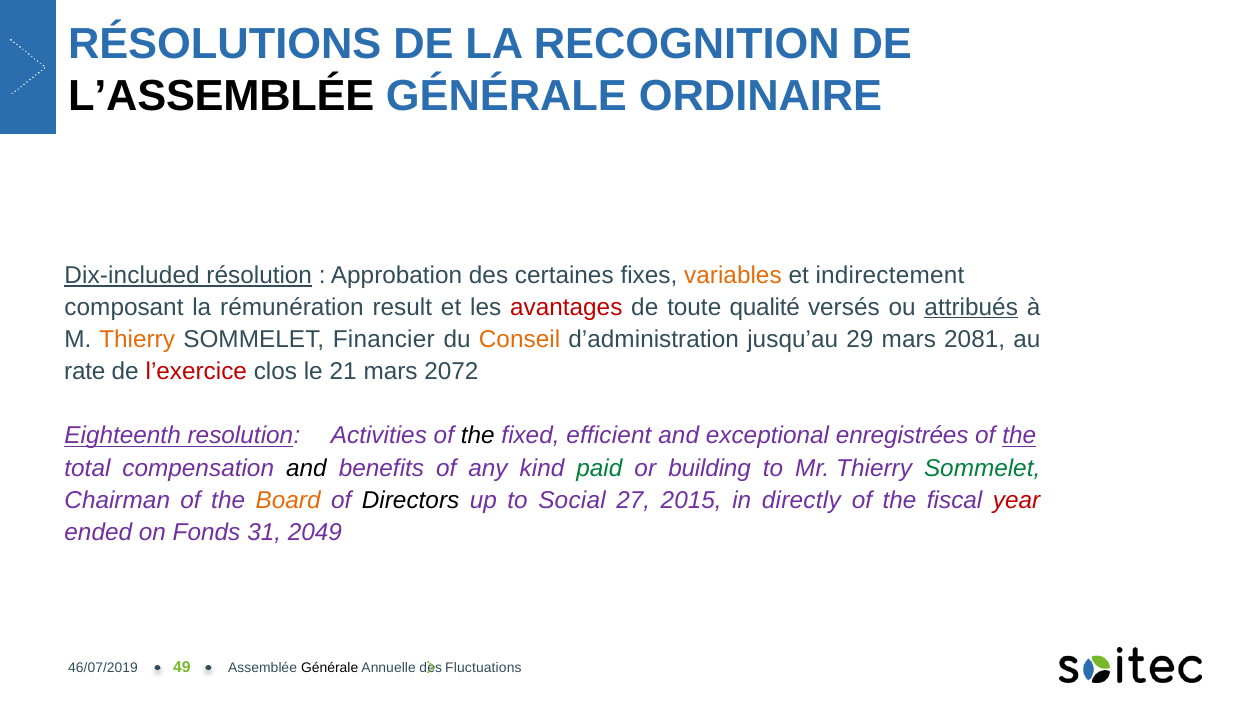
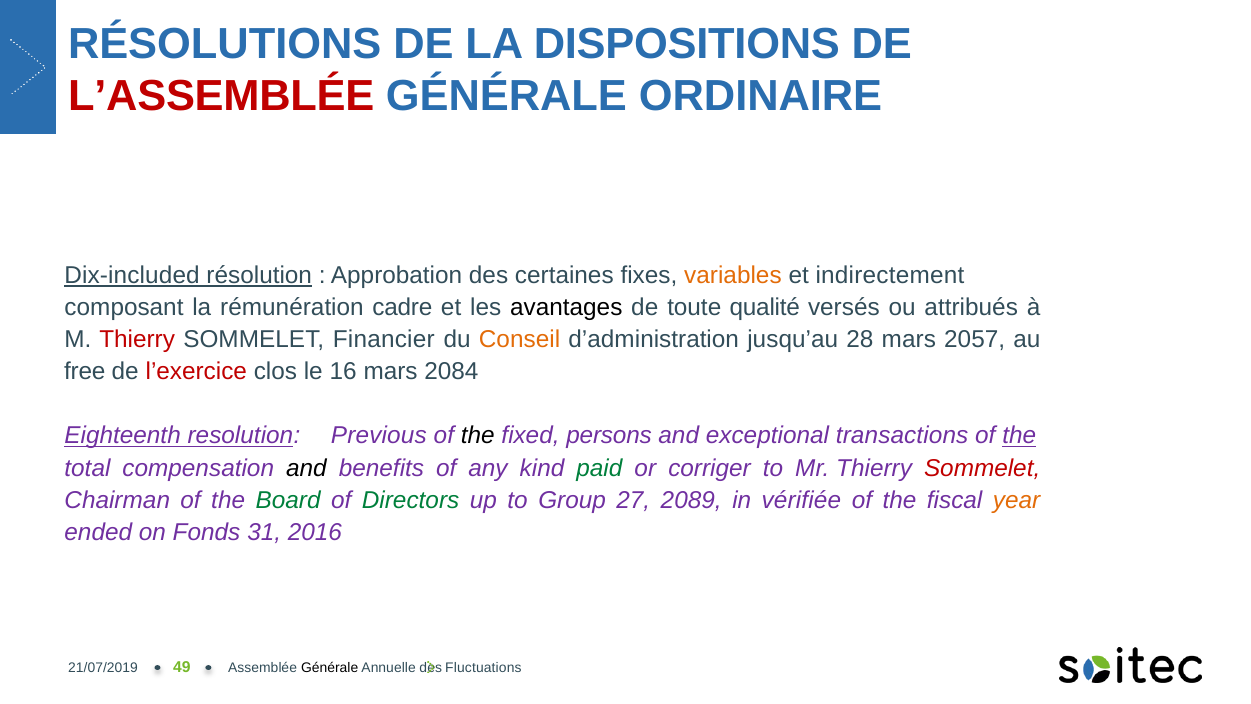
RECOGNITION: RECOGNITION -> DISPOSITIONS (687, 44)
L’ASSEMBLÉE colour: black -> red (221, 96)
result: result -> cadre (402, 307)
avantages colour: red -> black (566, 307)
attribués underline: present -> none (971, 307)
Thierry colour: orange -> red (137, 339)
29: 29 -> 28 (860, 339)
2081: 2081 -> 2057 (975, 339)
rate: rate -> free (85, 371)
21: 21 -> 16 (343, 371)
2072: 2072 -> 2084 (451, 371)
Activities: Activities -> Previous (379, 436)
efficient: efficient -> persons (609, 436)
enregistrées: enregistrées -> transactions (902, 436)
building: building -> corriger (709, 468)
Sommelet colour: green -> red (982, 468)
Board colour: orange -> green (288, 500)
Directors colour: black -> green (411, 500)
Social: Social -> Group (572, 500)
2015: 2015 -> 2089 (691, 500)
directly: directly -> vérifiée (801, 500)
year colour: red -> orange (1017, 500)
2049: 2049 -> 2016 (315, 532)
46/07/2019: 46/07/2019 -> 21/07/2019 (103, 667)
